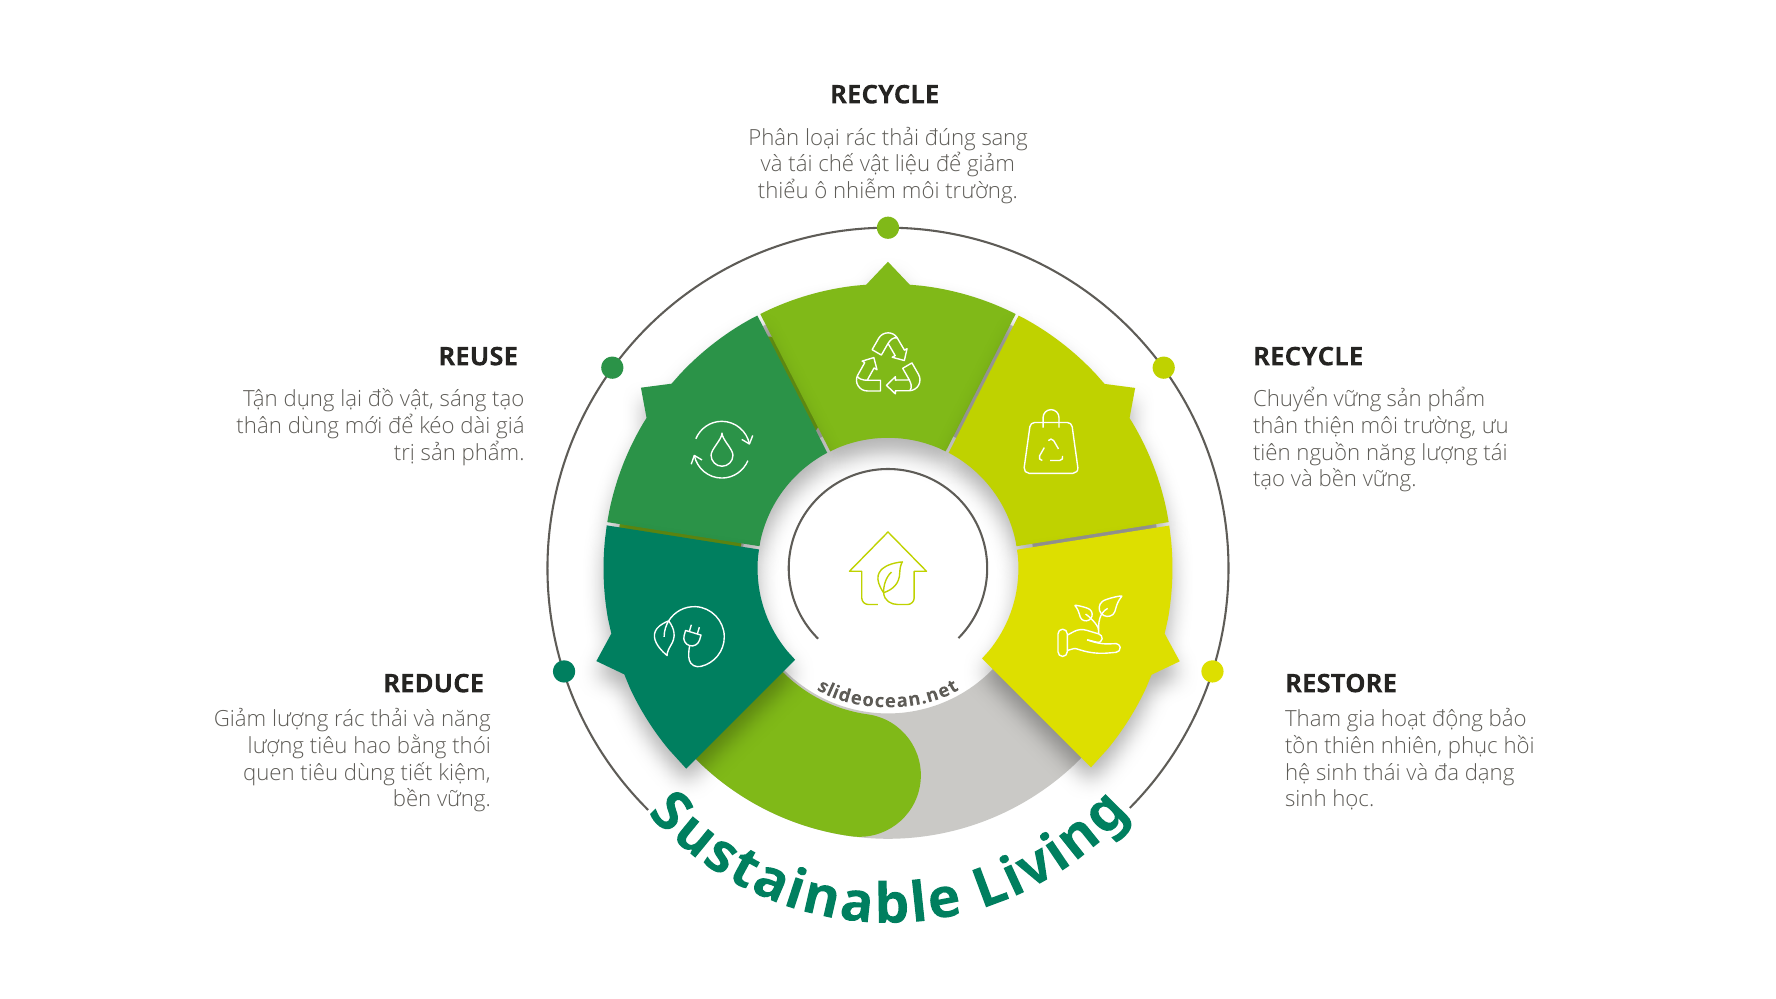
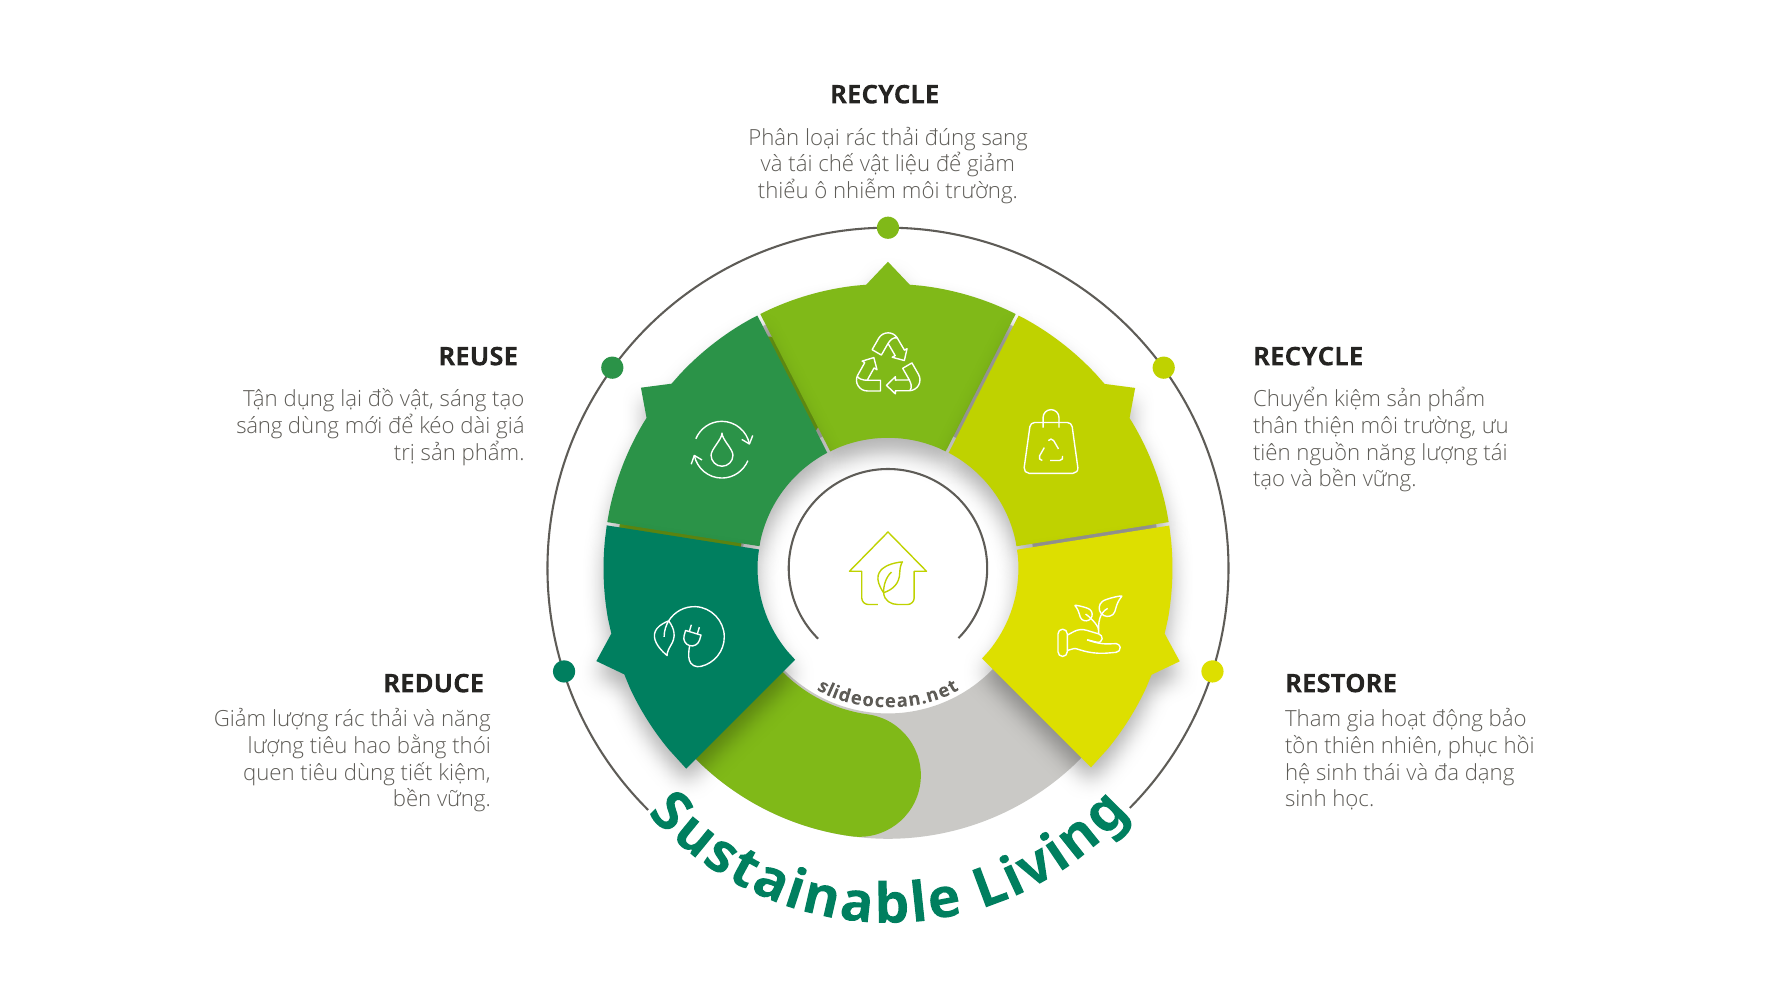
Chuyển vững: vững -> kiệm (1358, 399)
thân: thân -> sáng (259, 426)
